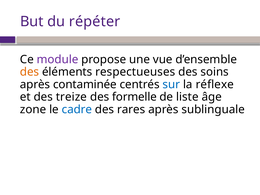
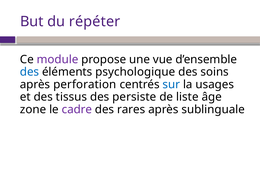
des colour: orange -> blue (30, 72)
respectueuses: respectueuses -> psychologique (135, 72)
contaminée: contaminée -> perforation (85, 84)
réflexe: réflexe -> usages (215, 84)
treize: treize -> tissus (71, 97)
formelle: formelle -> persiste (134, 97)
cadre colour: blue -> purple (77, 109)
